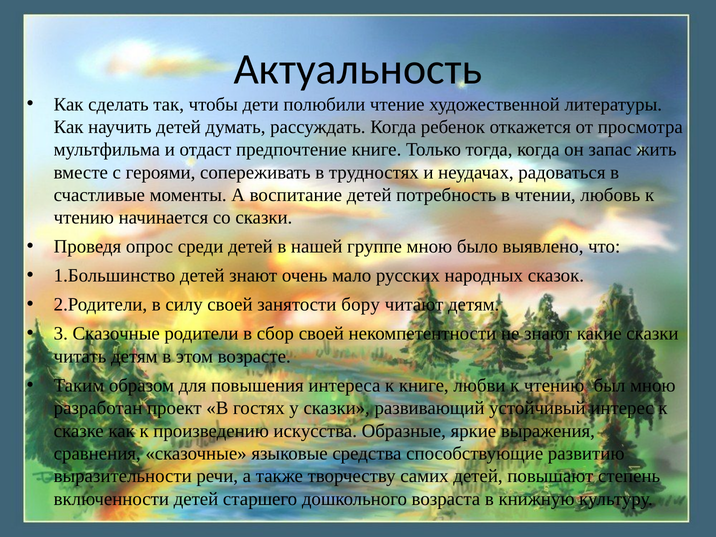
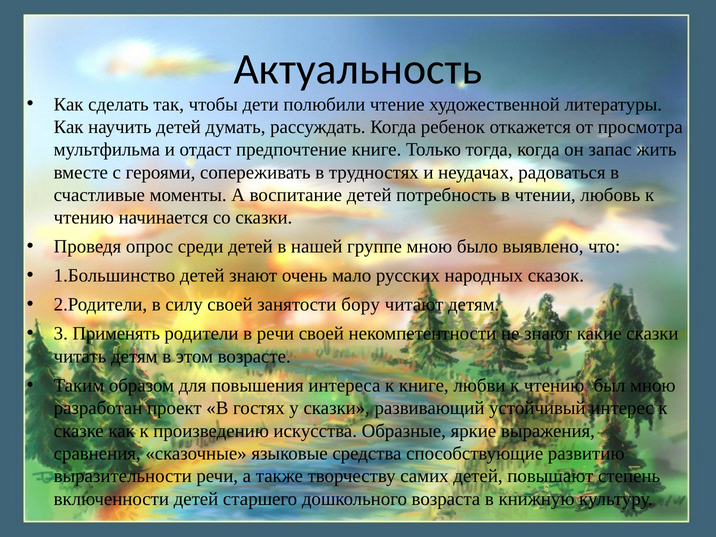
3 Сказочные: Сказочные -> Применять (116, 334)
в сбор: сбор -> речи (275, 334)
